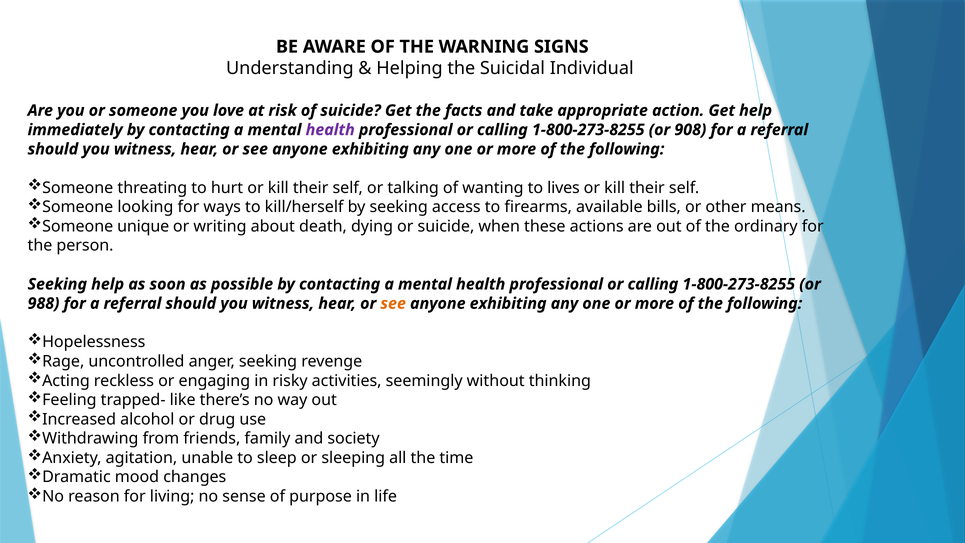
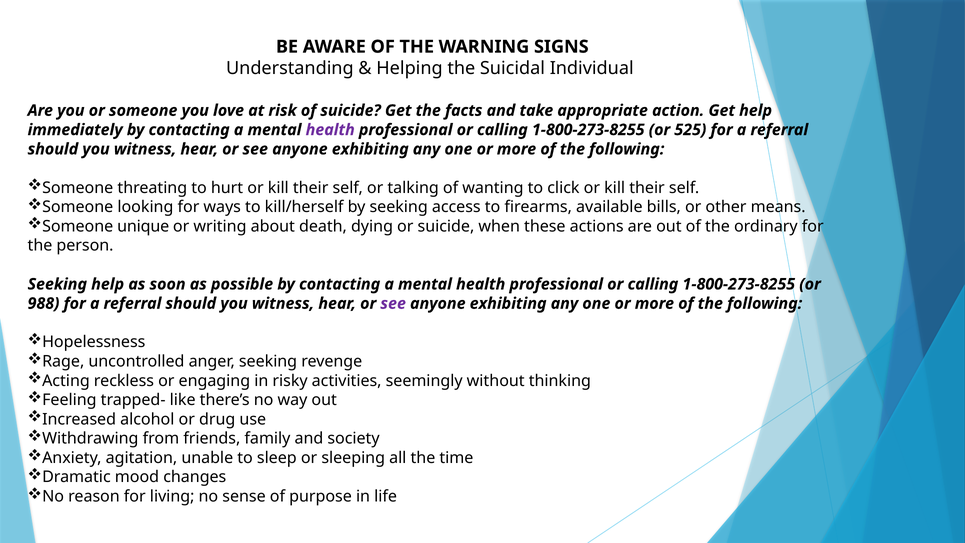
908: 908 -> 525 (690, 130)
lives: lives -> click (563, 188)
see colour: orange -> purple (393, 303)
